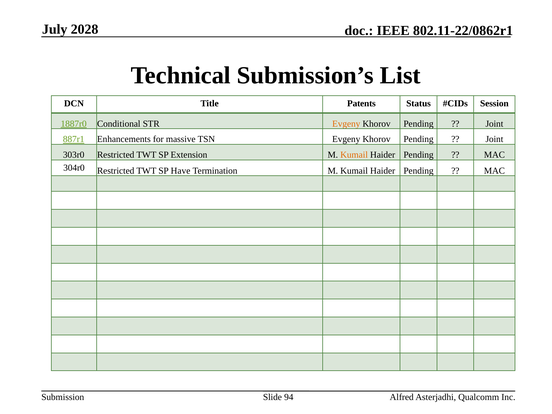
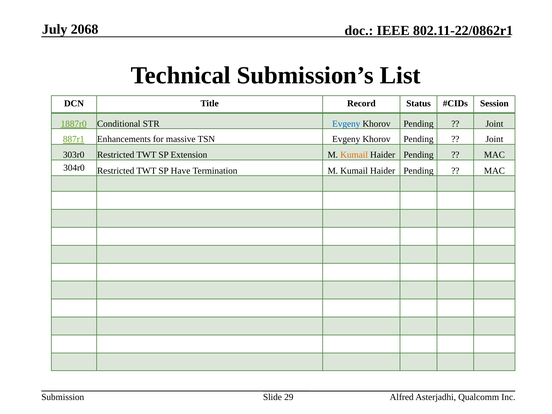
2028: 2028 -> 2068 (85, 29)
Patents: Patents -> Record (361, 103)
Evgeny colour: orange -> blue (346, 124)
94: 94 -> 29 (289, 397)
